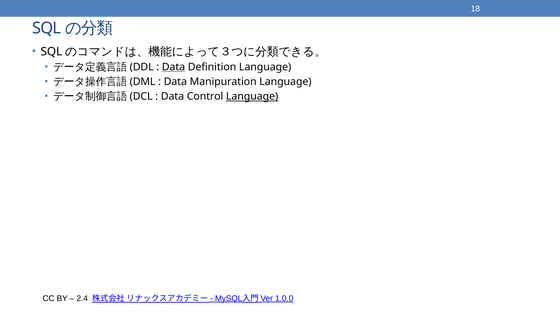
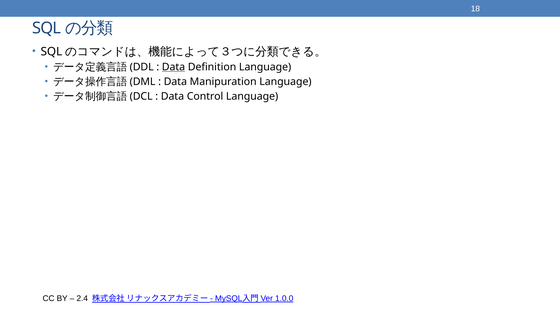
Language underline: present -> none (252, 96)
